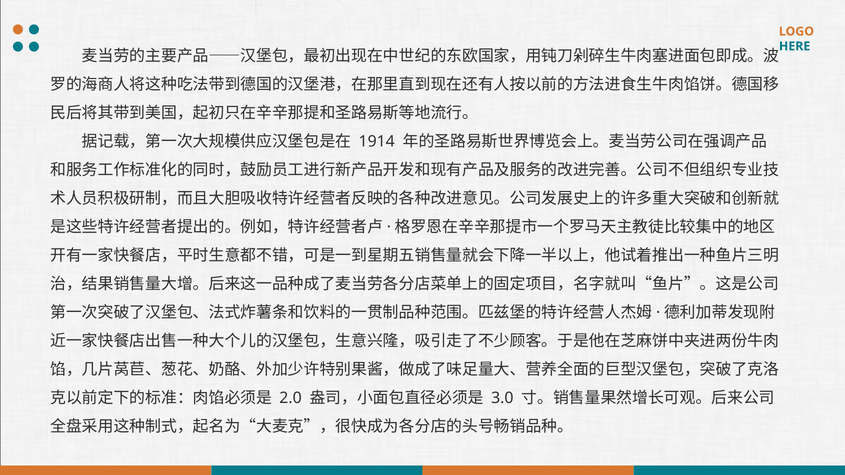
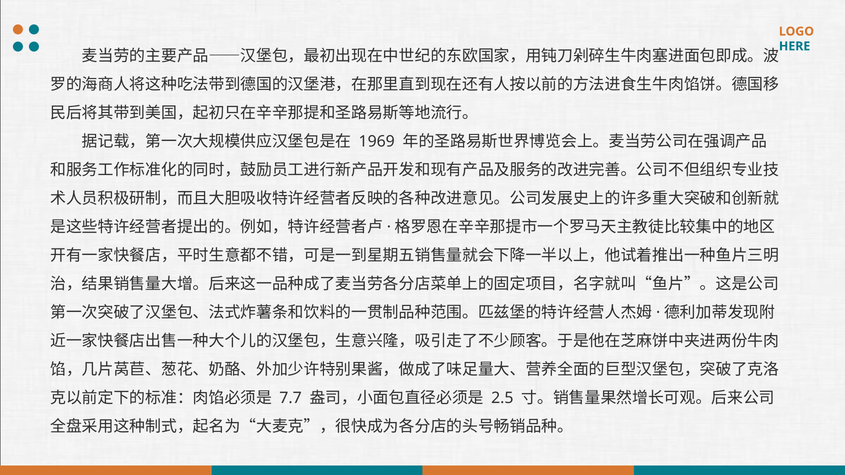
1914: 1914 -> 1969 (377, 142)
2.0: 2.0 -> 7.7 (291, 398)
3.0: 3.0 -> 2.5 (502, 398)
